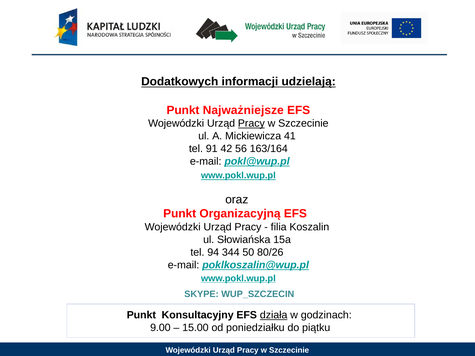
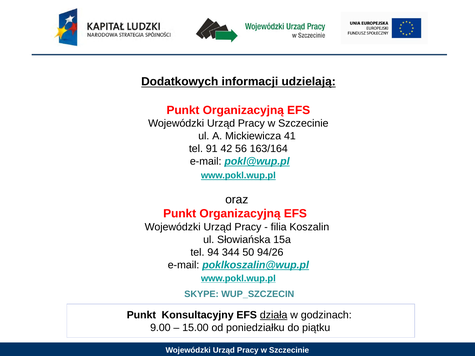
Najważniejsze: Najważniejsze -> Organizacyjną (243, 110)
Pracy underline: present -> none (251, 124)
80/26: 80/26 -> 94/26 (270, 253)
